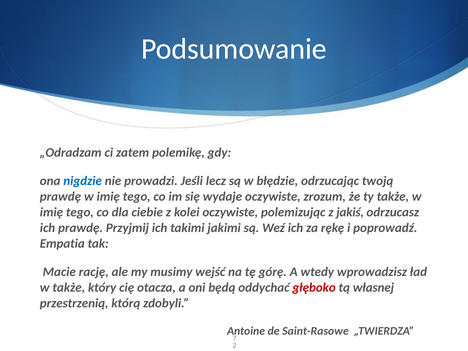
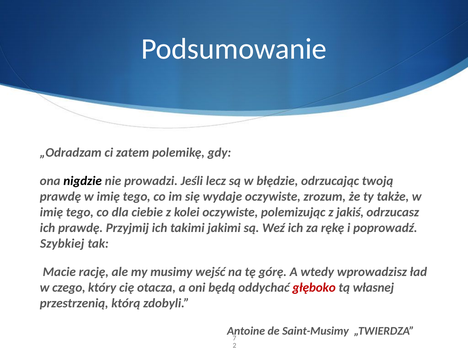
nigdzie colour: blue -> black (83, 181)
Empatia: Empatia -> Szybkiej (62, 243)
w także: także -> czego (69, 288)
Saint-Rasowe: Saint-Rasowe -> Saint-Musimy (316, 331)
